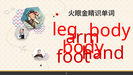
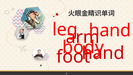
body: body -> hand (110, 30)
